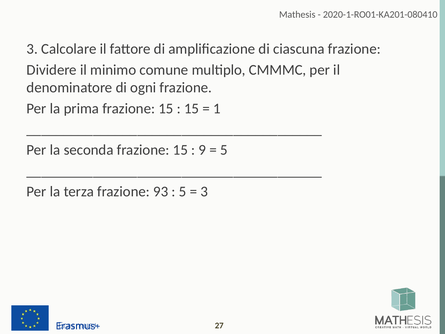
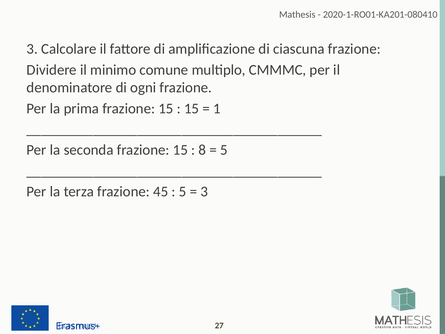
9: 9 -> 8 (202, 150)
93: 93 -> 45 (161, 191)
